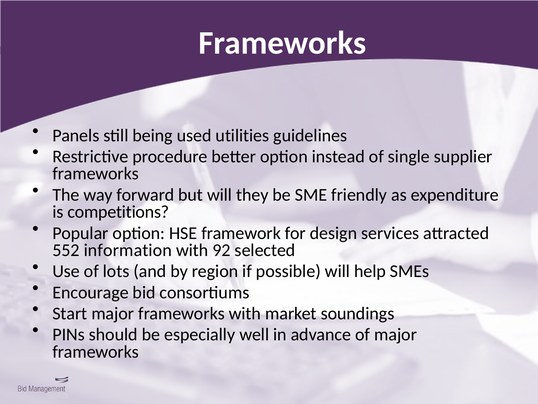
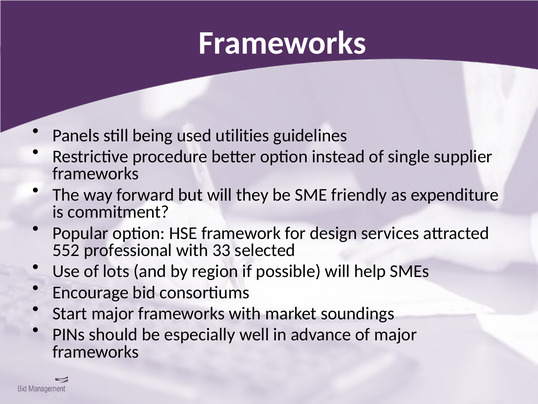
competitions: competitions -> commitment (118, 212)
information: information -> professional (128, 250)
92: 92 -> 33 (222, 250)
